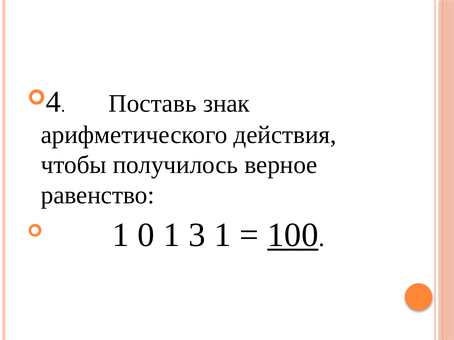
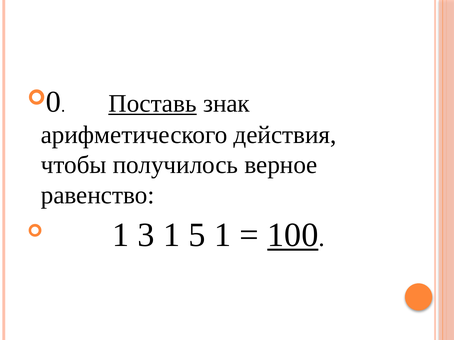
4: 4 -> 0 (54, 102)
Поставь underline: none -> present (153, 104)
0: 0 -> 3 (146, 235)
3: 3 -> 5 (197, 235)
